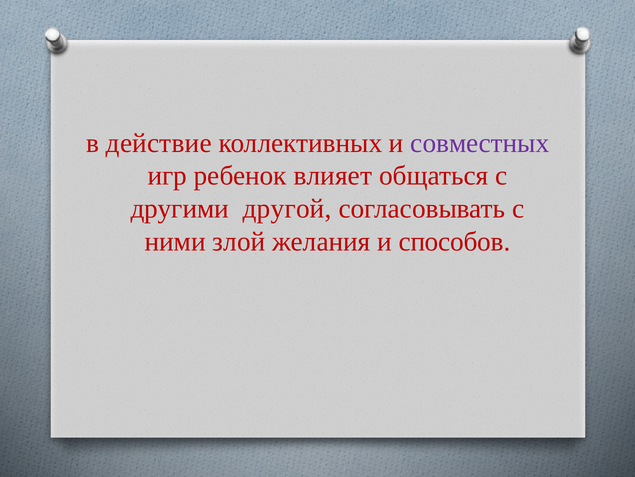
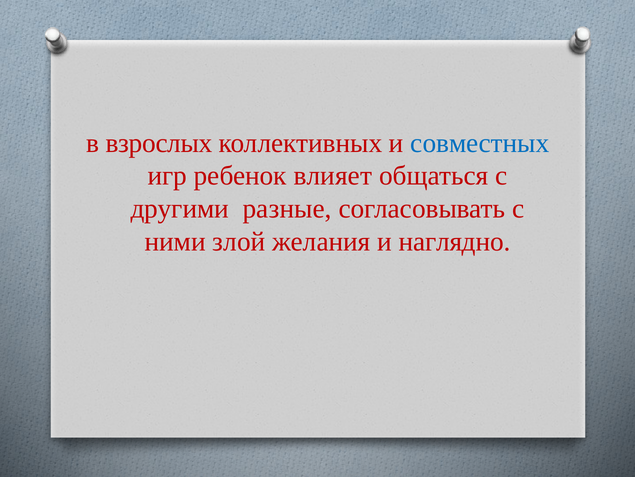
действие: действие -> взрослых (159, 143)
совместных colour: purple -> blue (480, 143)
другой: другой -> разные (287, 208)
способов: способов -> наглядно (455, 241)
